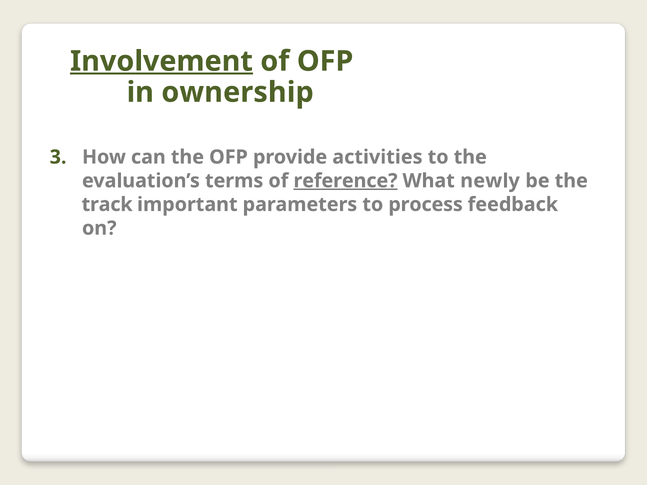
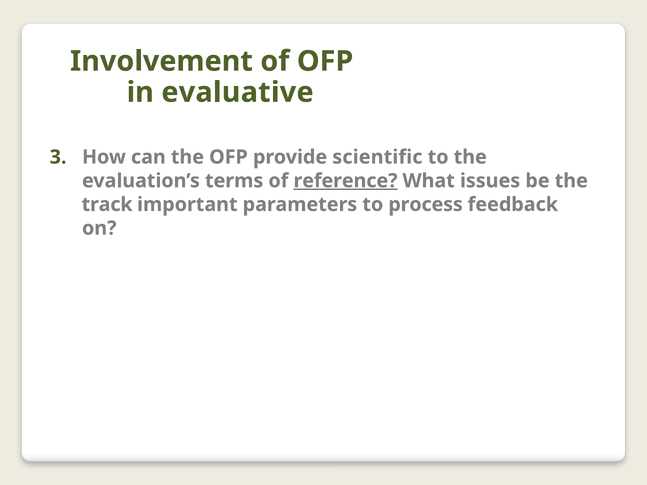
Involvement underline: present -> none (161, 61)
ownership: ownership -> evaluative (237, 92)
activities: activities -> scientific (377, 157)
newly: newly -> issues (490, 181)
